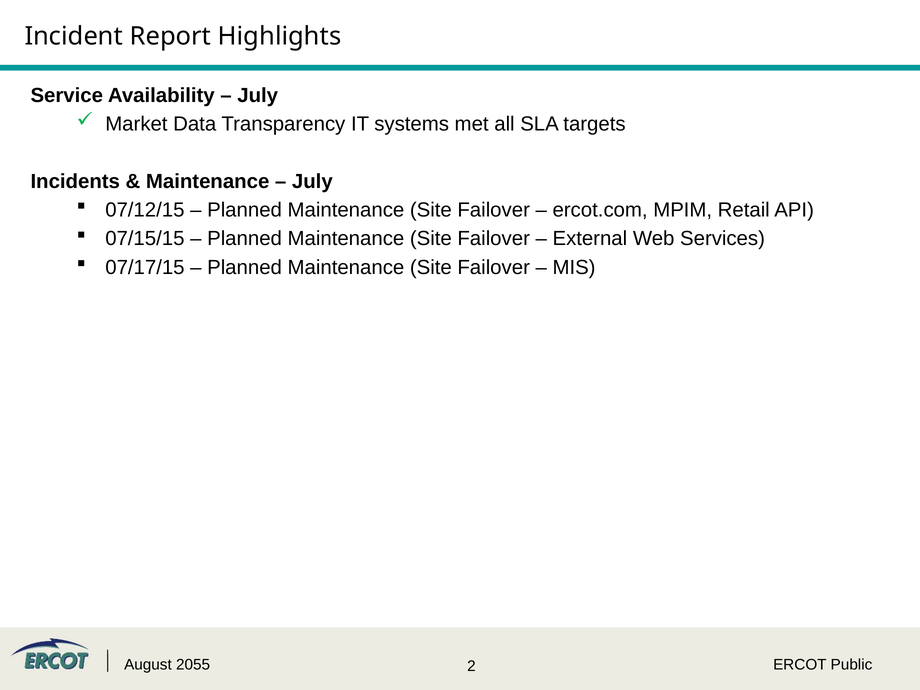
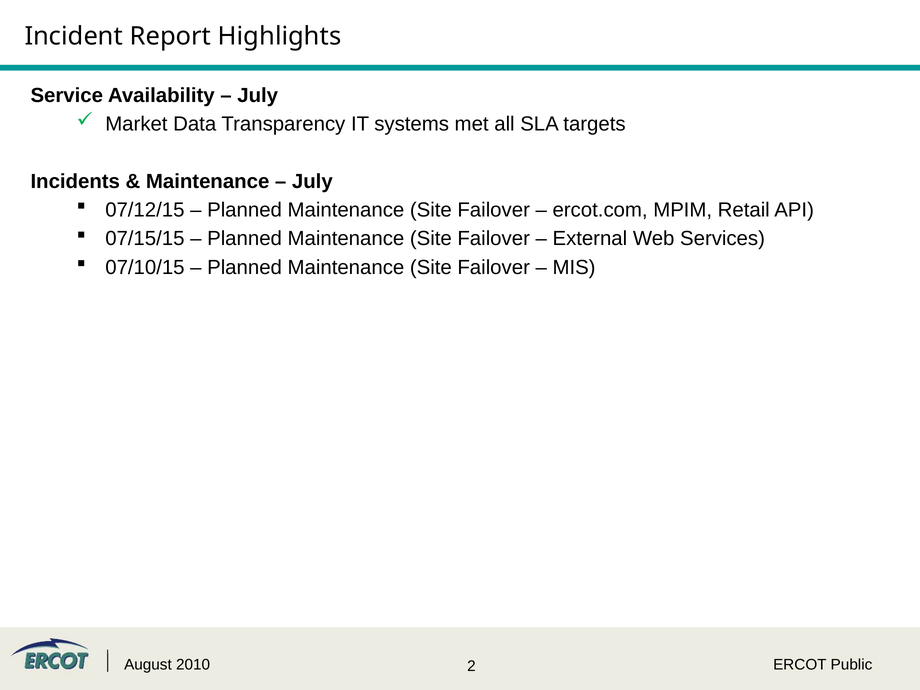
07/17/15: 07/17/15 -> 07/10/15 (145, 267)
2055: 2055 -> 2010 (193, 665)
